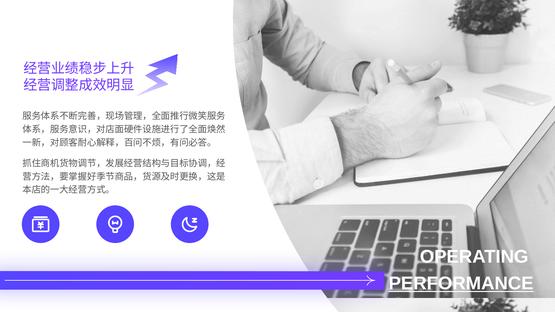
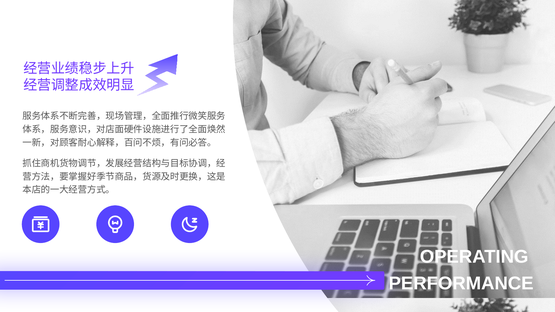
PERFORMANCE underline: present -> none (461, 284)
